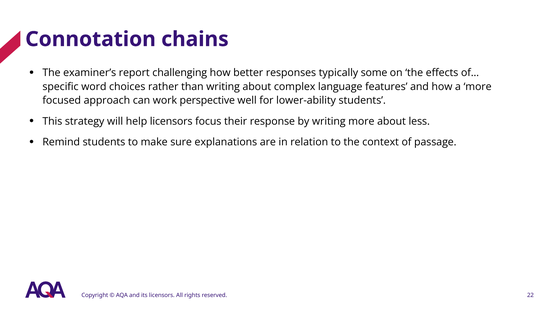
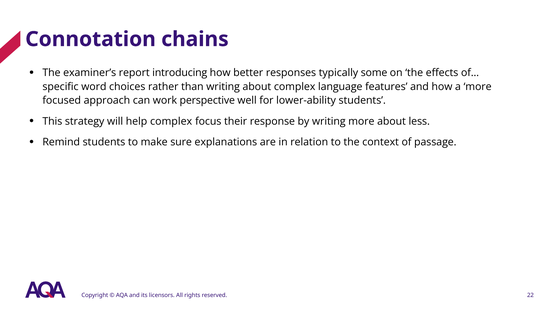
challenging: challenging -> introducing (180, 73)
help licensors: licensors -> complex (171, 121)
